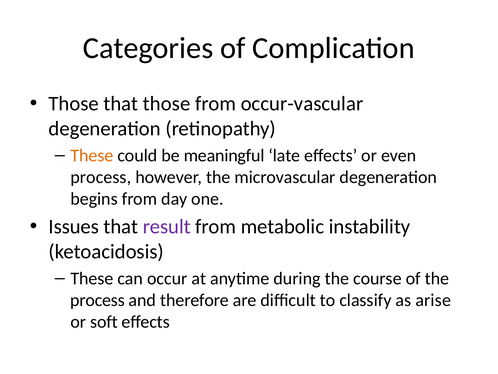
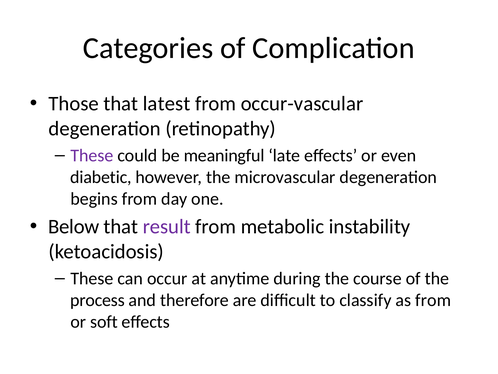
that those: those -> latest (167, 104)
These colour: orange -> purple (92, 155)
process: process -> diabetic (101, 177)
Issues: Issues -> Below (74, 226)
as arise: arise -> from (433, 300)
